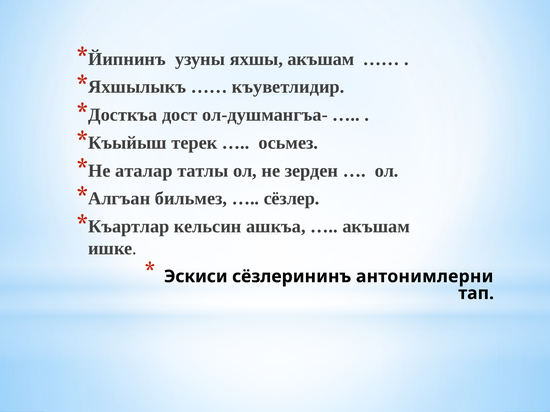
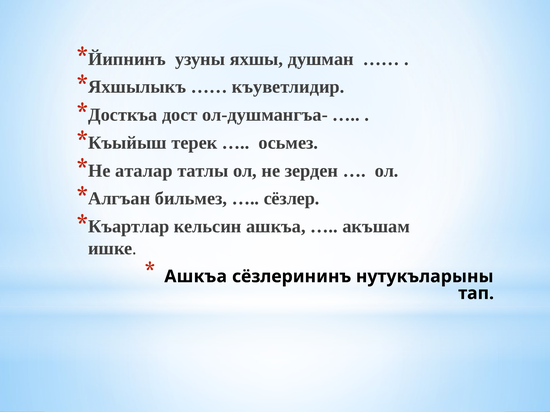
яхшы акъшам: акъшам -> душман (321, 59)
Эскиси: Эскиси -> Ашкъа (196, 277)
антонимлерни: антонимлерни -> нутукъларыны (425, 277)
